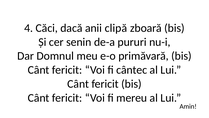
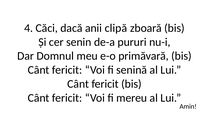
cântec: cântec -> senină (132, 70)
